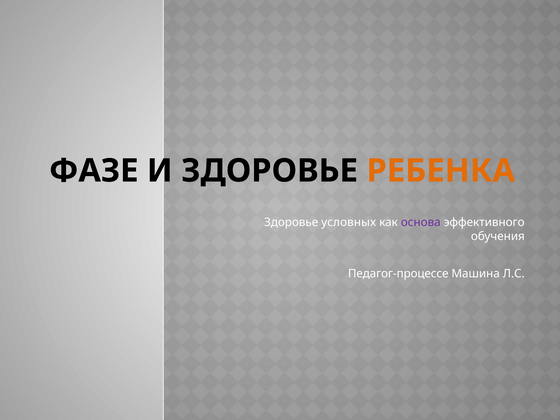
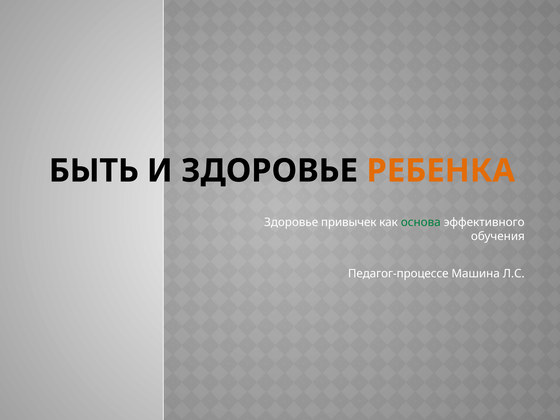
ФАЗЕ: ФАЗЕ -> БЫТЬ (94, 171)
условных: условных -> привычек (349, 222)
основа colour: purple -> green (421, 222)
